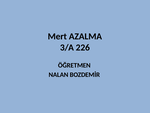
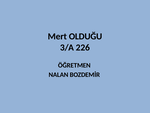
AZALMA: AZALMA -> OLDUĞU (86, 36)
